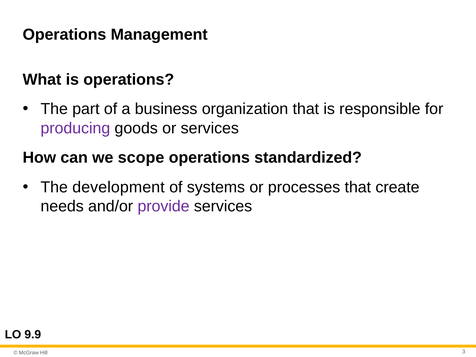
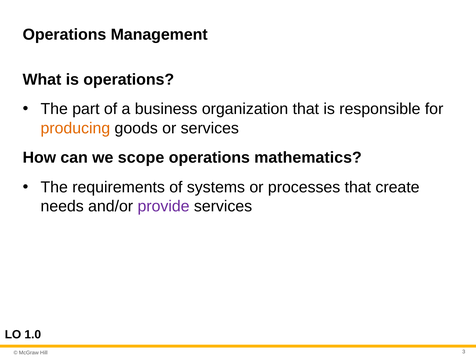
producing colour: purple -> orange (75, 128)
standardized: standardized -> mathematics (308, 158)
development: development -> requirements (119, 187)
9.9: 9.9 -> 1.0 (33, 335)
